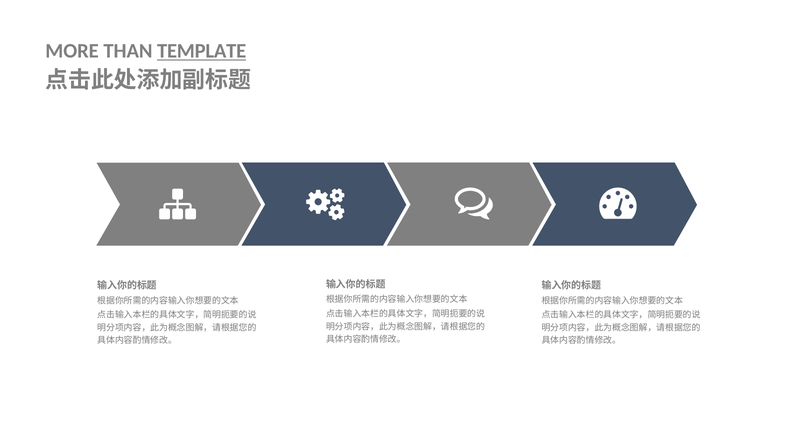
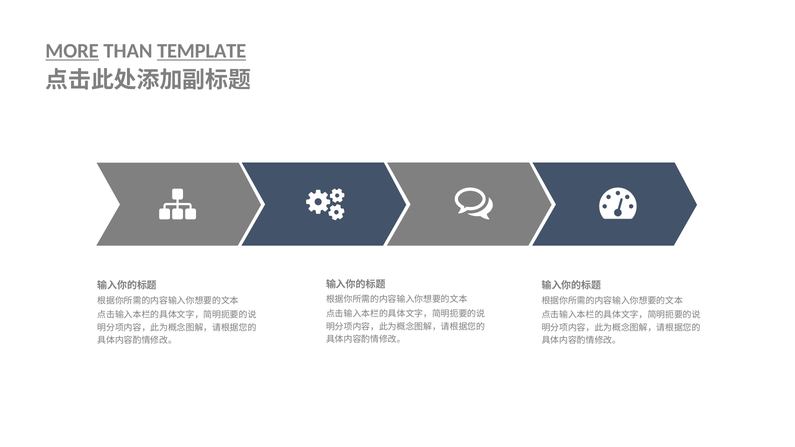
MORE underline: none -> present (72, 51)
